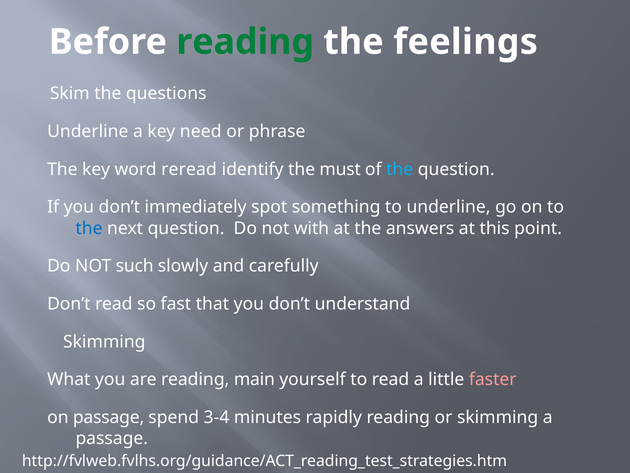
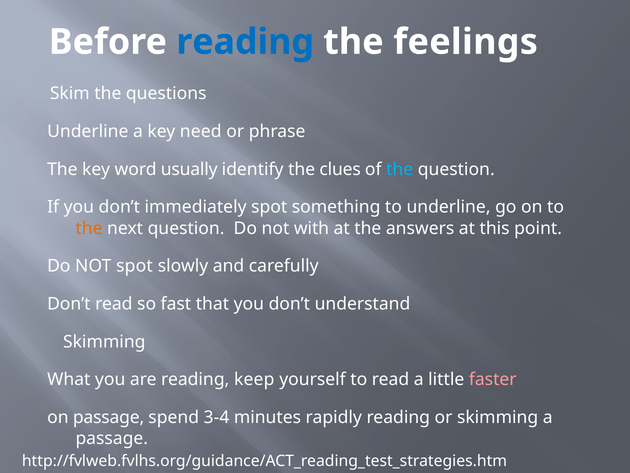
reading colour: green -> blue (245, 42)
reread: reread -> usually (189, 169)
must: must -> clues (340, 169)
the colour: blue -> orange (89, 228)
NOT such: such -> spot (134, 266)
main: main -> keep (254, 379)
